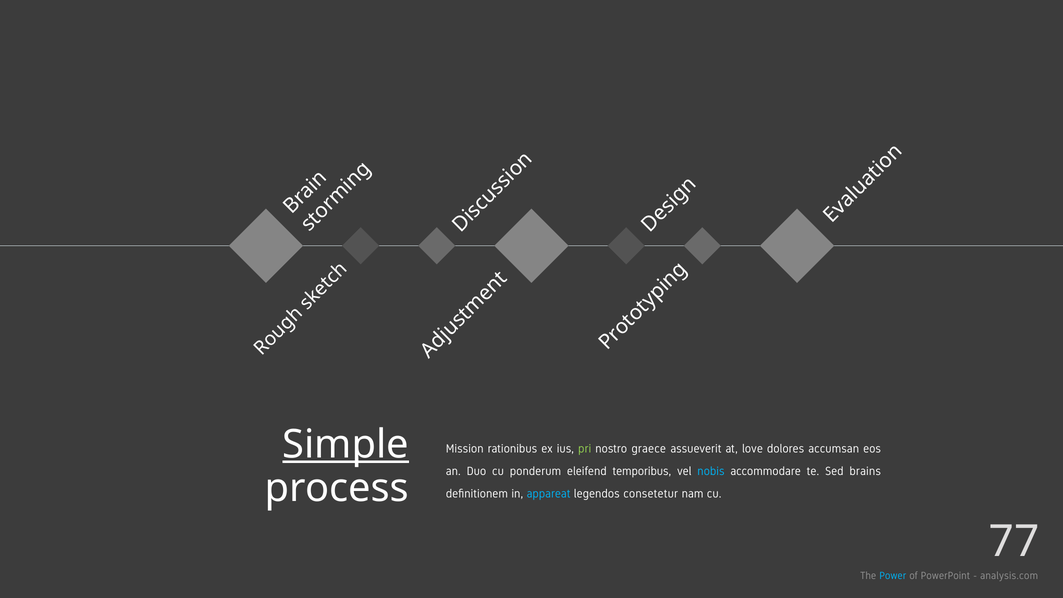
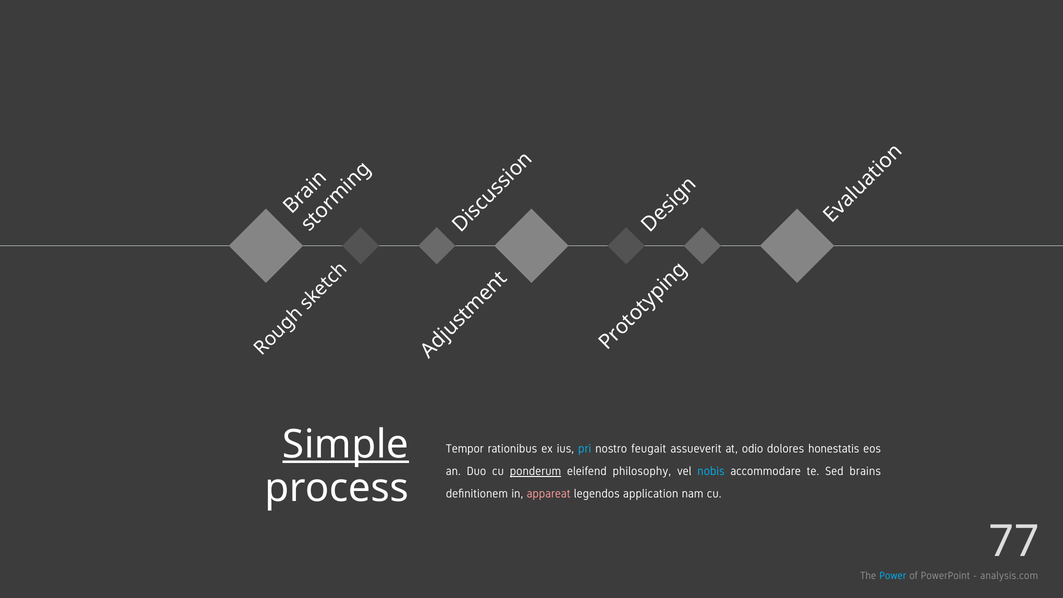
Mission: Mission -> Tempor (465, 449)
pri colour: light green -> light blue (585, 449)
graece: graece -> feugait (649, 449)
love: love -> odio (753, 449)
accumsan: accumsan -> honestatis (834, 449)
ponderum underline: none -> present (535, 471)
temporibus: temporibus -> philosophy (642, 471)
appareat colour: light blue -> pink (549, 494)
consetetur: consetetur -> application (651, 494)
